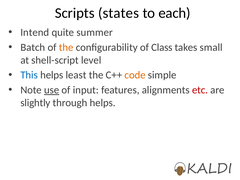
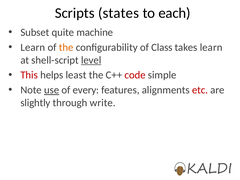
Intend: Intend -> Subset (35, 32)
summer: summer -> machine (95, 32)
Batch: Batch -> Learn (33, 47)
takes small: small -> learn (211, 47)
level underline: none -> present (91, 60)
This colour: blue -> red (29, 75)
code colour: orange -> red (135, 75)
input: input -> every (86, 90)
through helps: helps -> write (103, 103)
